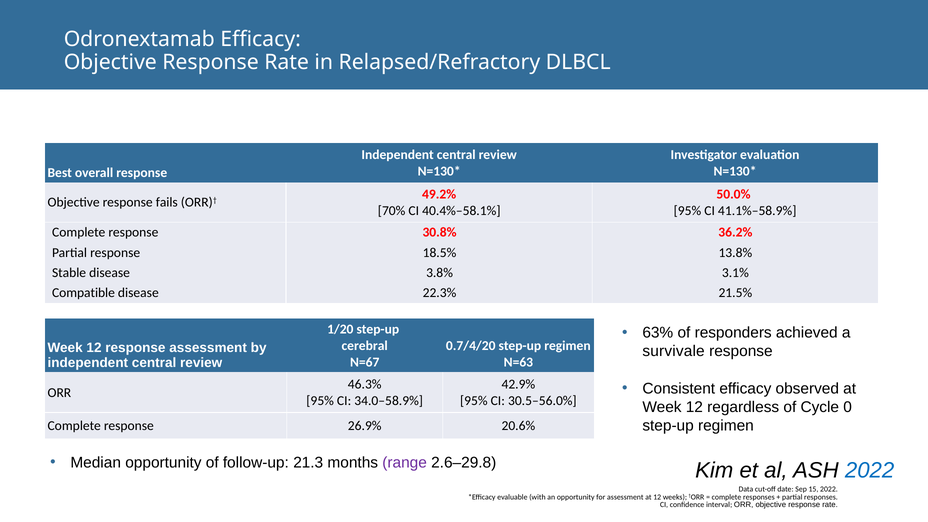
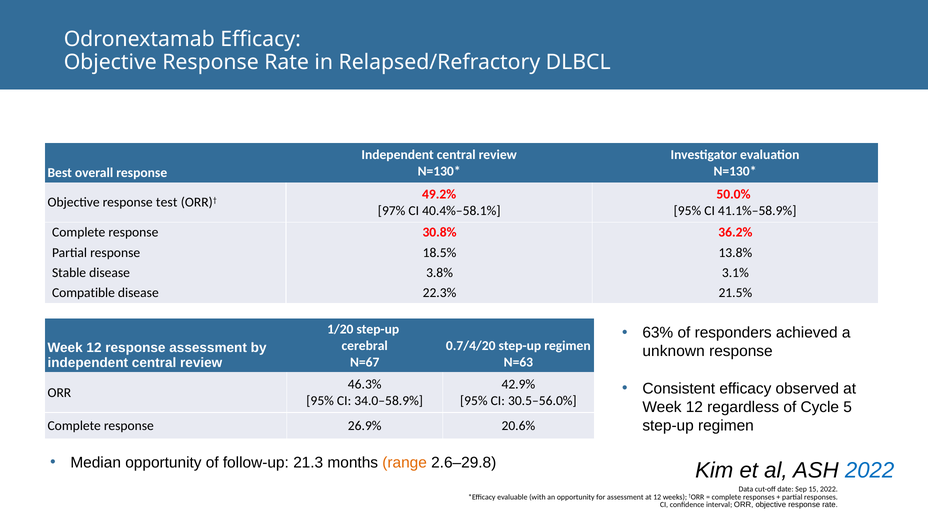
fails: fails -> test (167, 203)
70%: 70% -> 97% (392, 211)
survivale: survivale -> unknown (674, 351)
0: 0 -> 5 (848, 407)
range colour: purple -> orange (405, 463)
